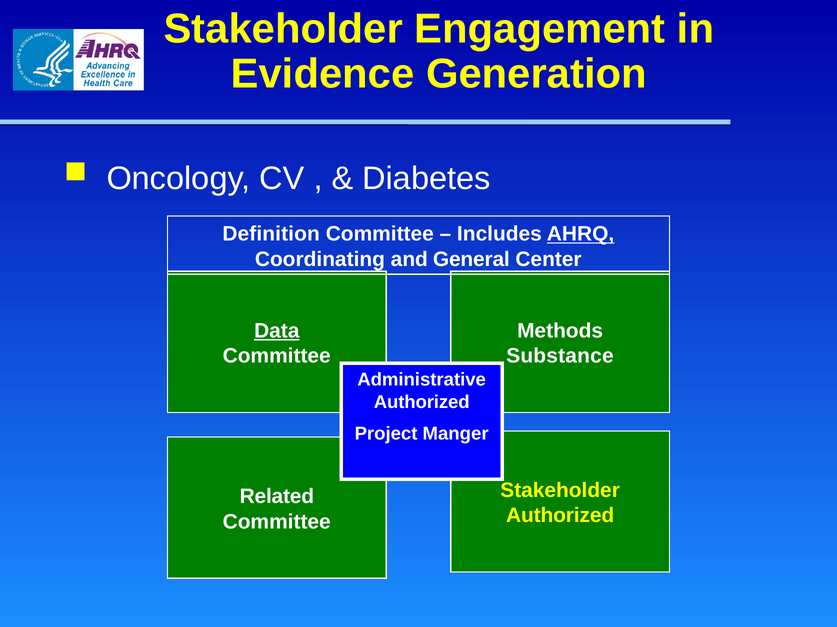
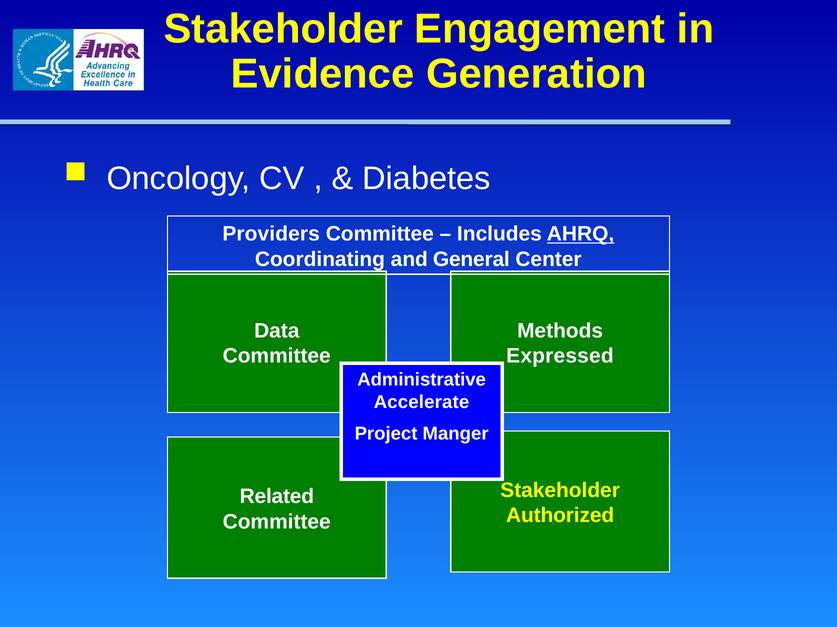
Definition: Definition -> Providers (271, 234)
Data underline: present -> none (277, 331)
Substance: Substance -> Expressed (560, 356)
Authorized: Authorized -> Accelerate (422, 403)
